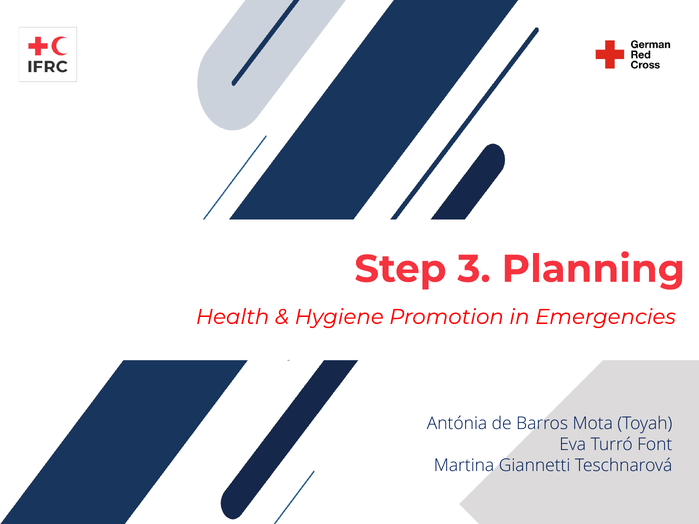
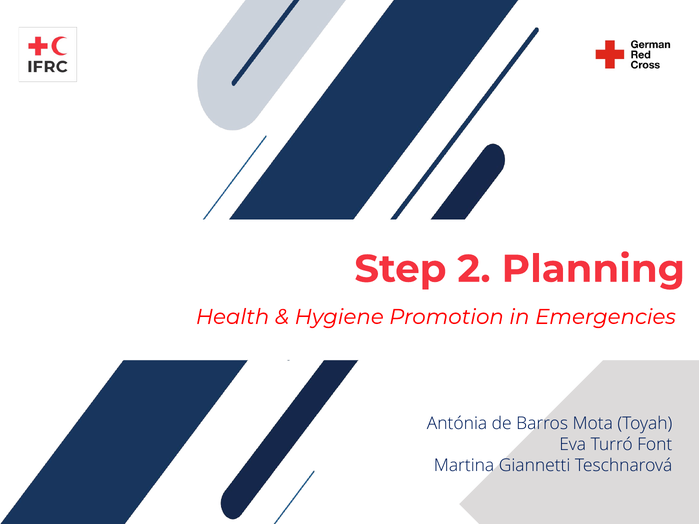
3: 3 -> 2 (474, 269)
